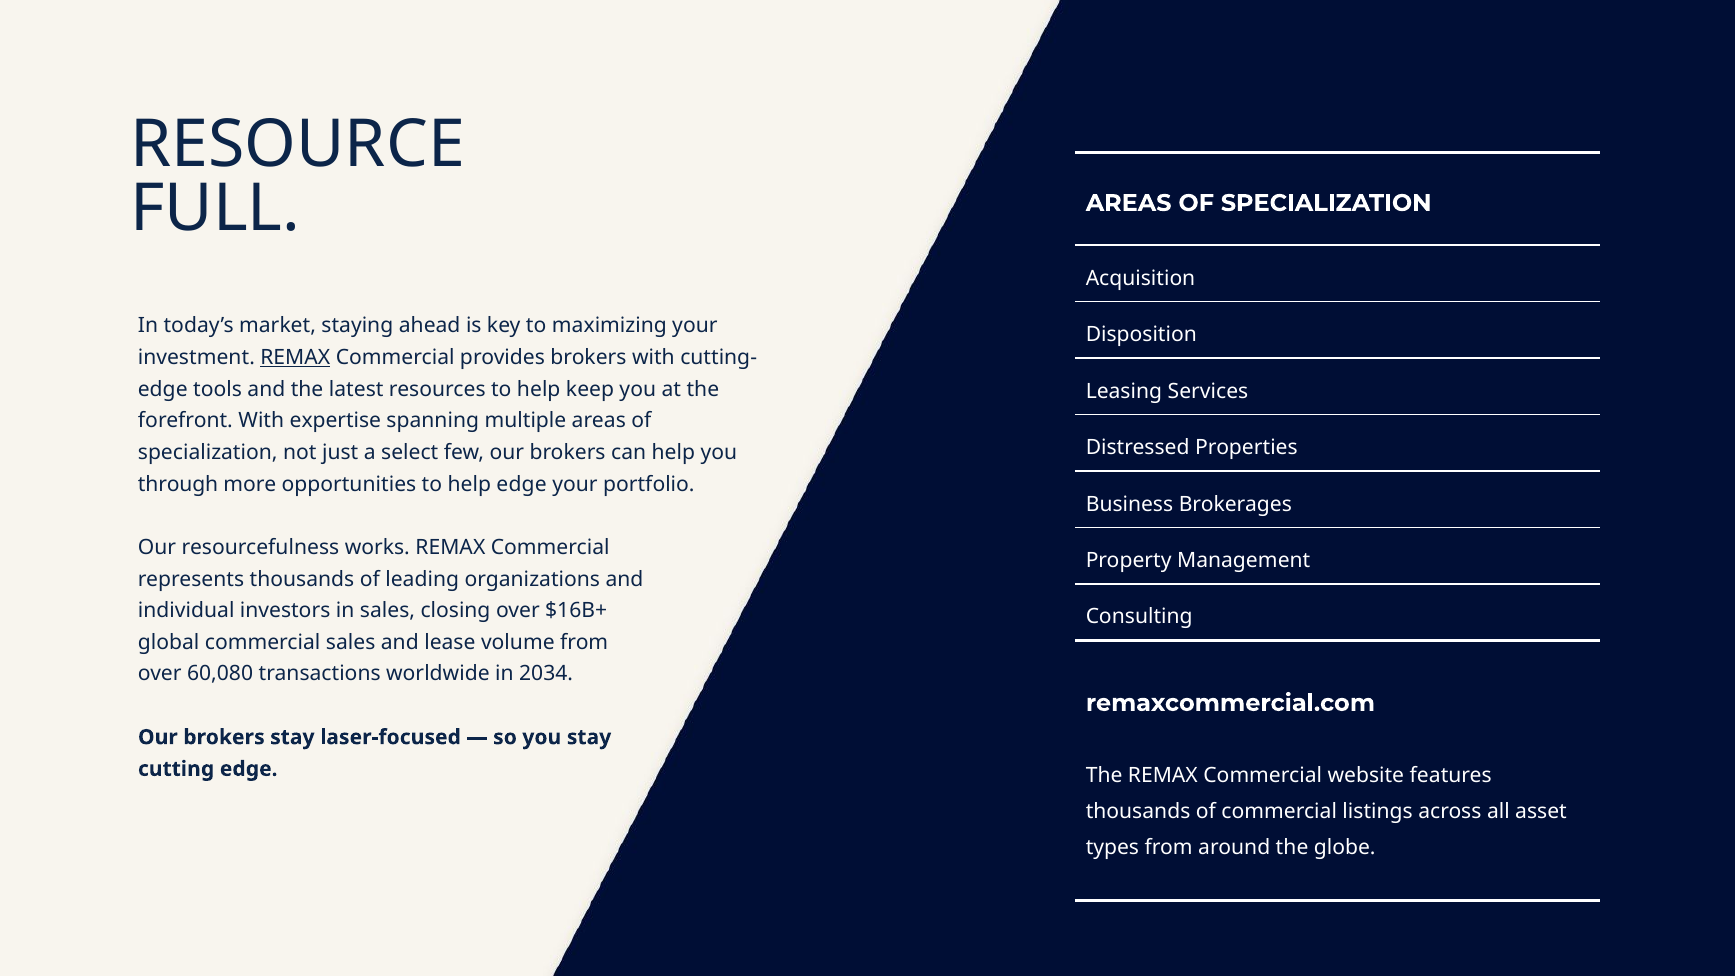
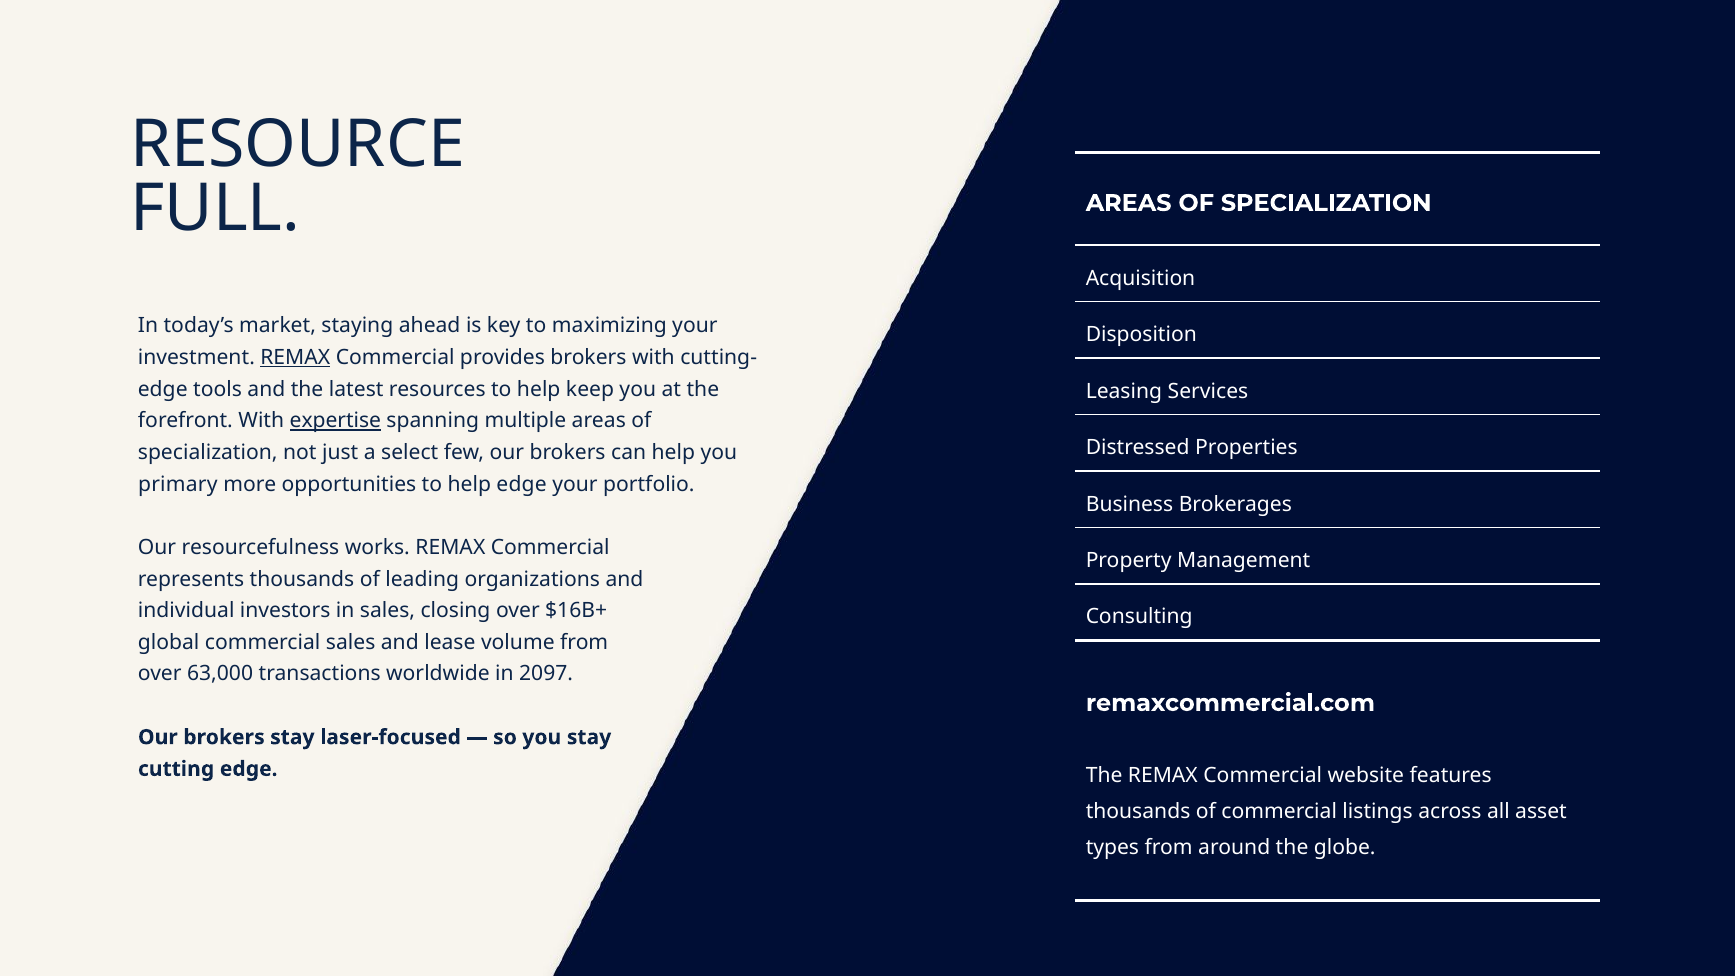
expertise underline: none -> present (335, 421)
through: through -> primary (178, 484)
60,080: 60,080 -> 63,000 (220, 674)
2034: 2034 -> 2097 (546, 674)
